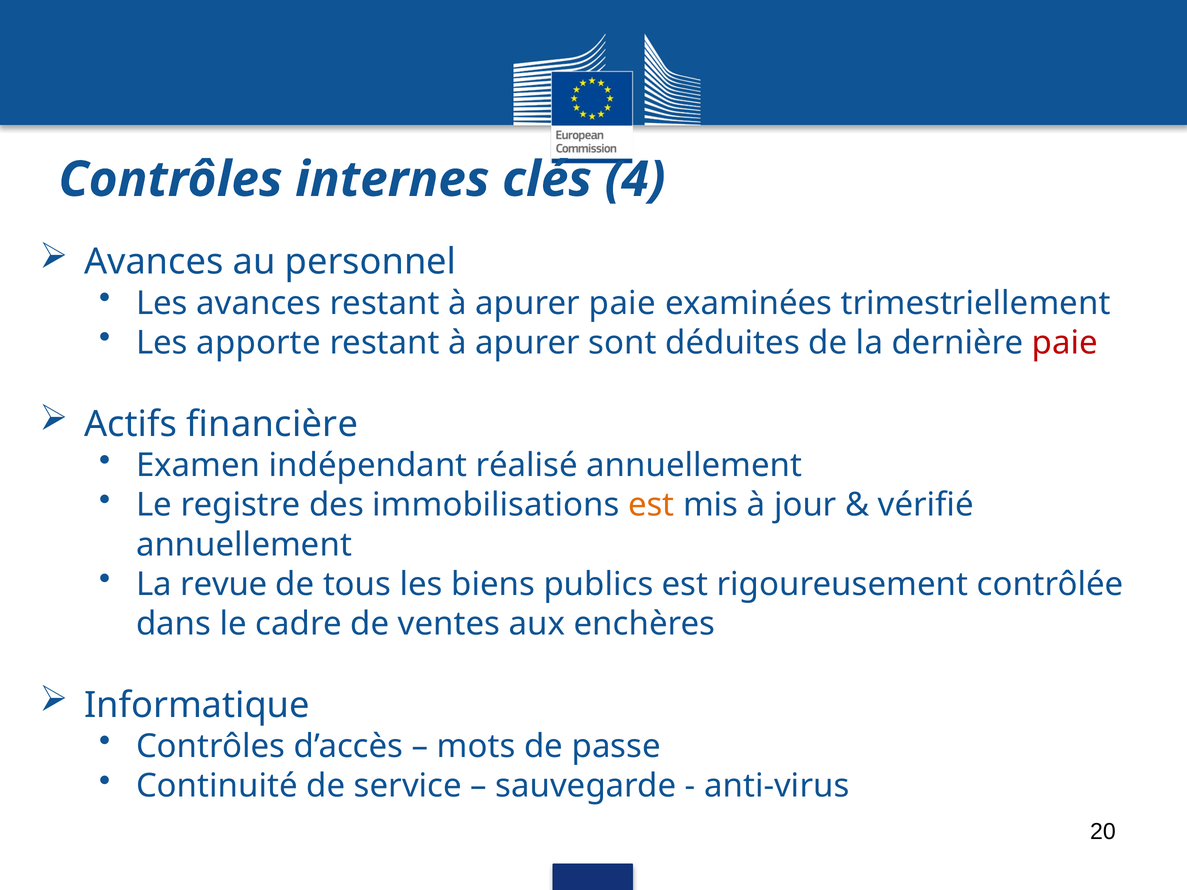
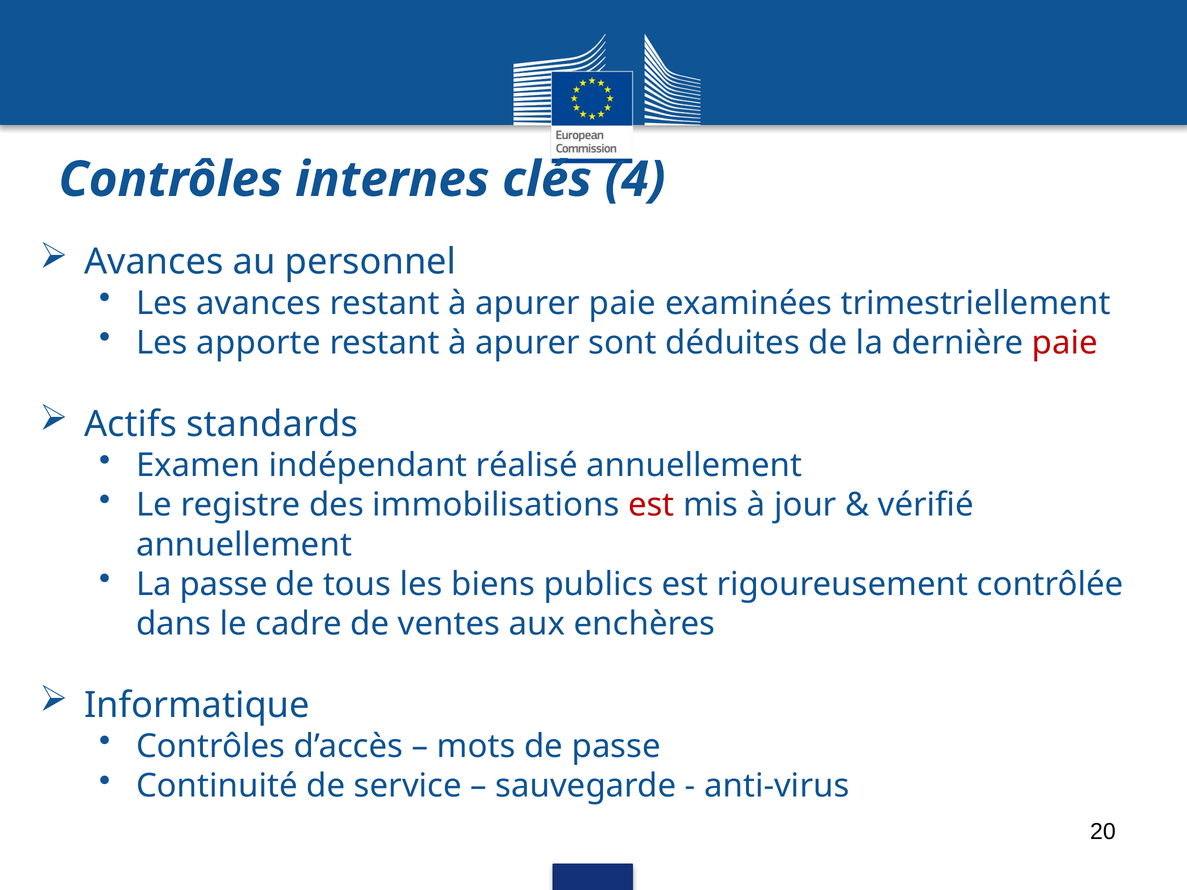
financière: financière -> standards (272, 424)
est colour: orange -> red (651, 505)
La revue: revue -> passe (224, 584)
